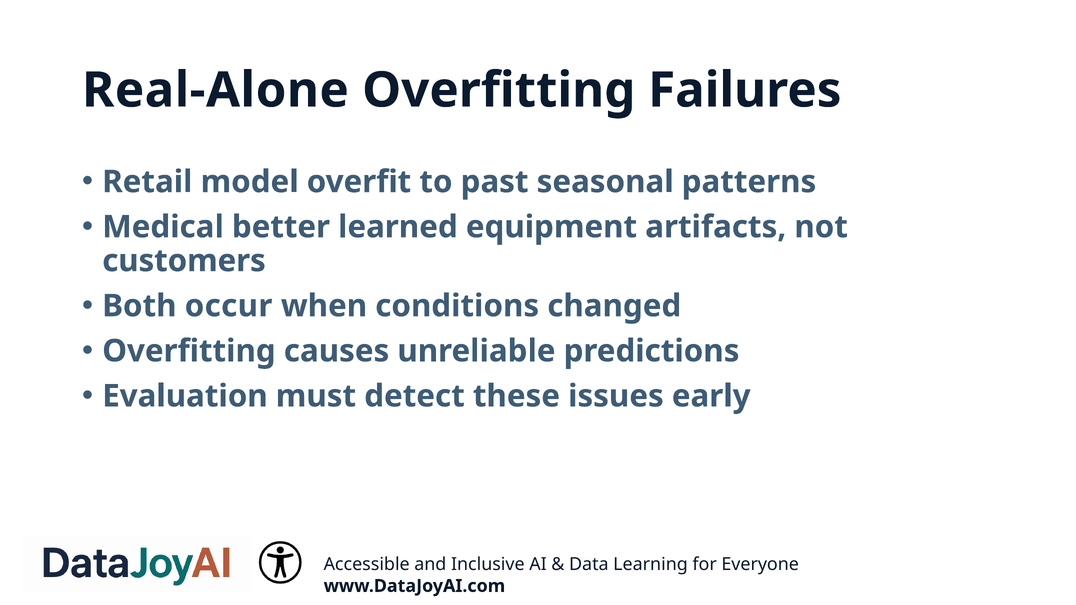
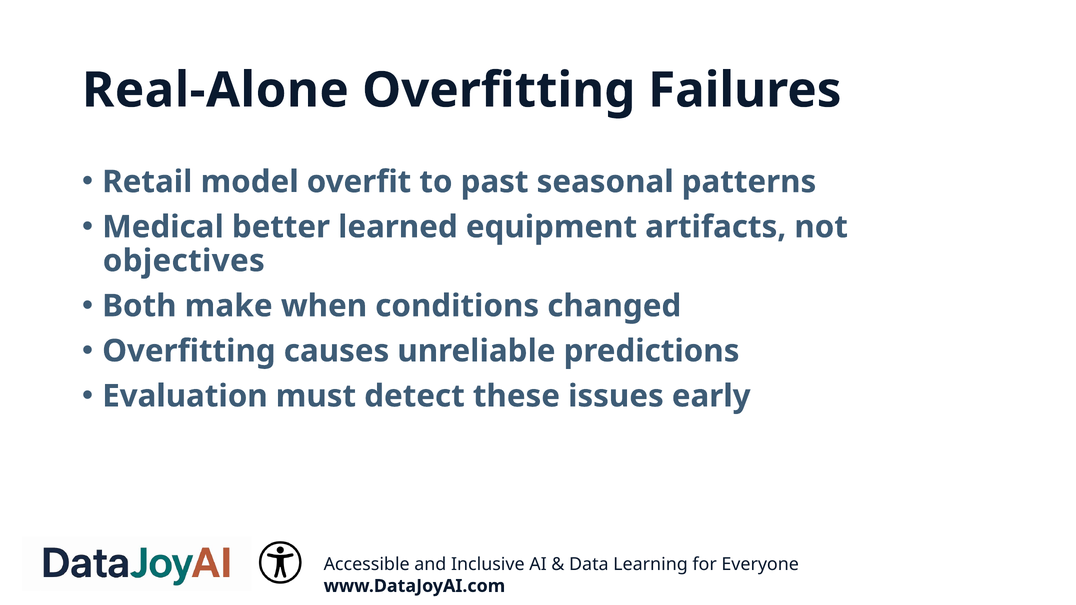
customers: customers -> objectives (184, 261)
occur: occur -> make (229, 306)
